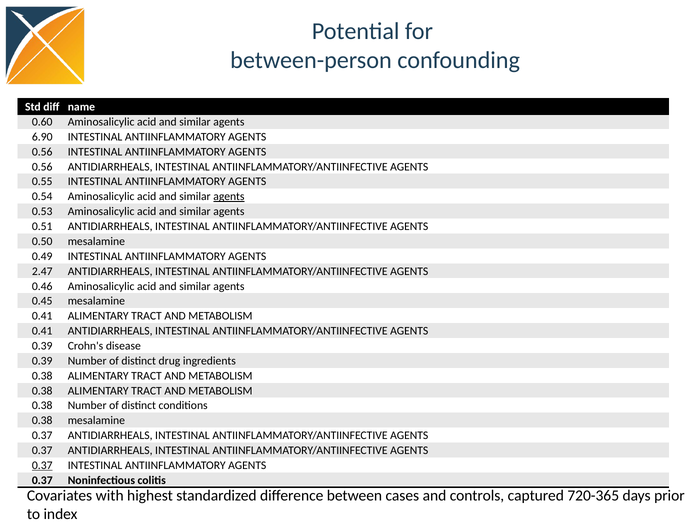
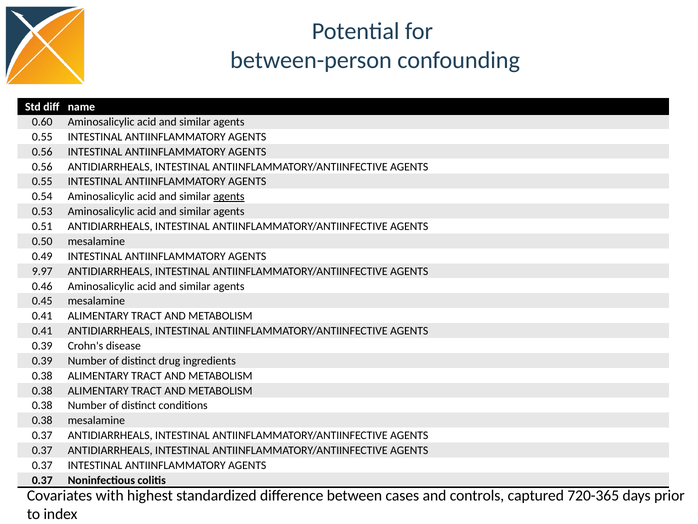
6.90: 6.90 -> 0.55 (42, 137)
2.47: 2.47 -> 9.97 (42, 271)
0.37 underline: present -> none (42, 465)
